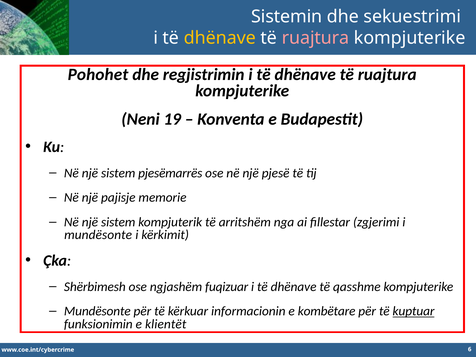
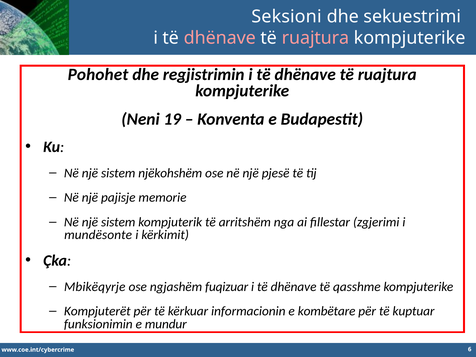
Sistemin: Sistemin -> Seksioni (287, 17)
dhënave colour: yellow -> pink (220, 38)
pjesëmarrës: pjesëmarrës -> njëkohshëm (170, 173)
Shërbimesh: Shërbimesh -> Mbikëqyrje (95, 287)
Mundësonte: Mundësonte -> Kompjuterët (97, 311)
kuptuar underline: present -> none (414, 311)
klientët: klientët -> mundur (166, 324)
